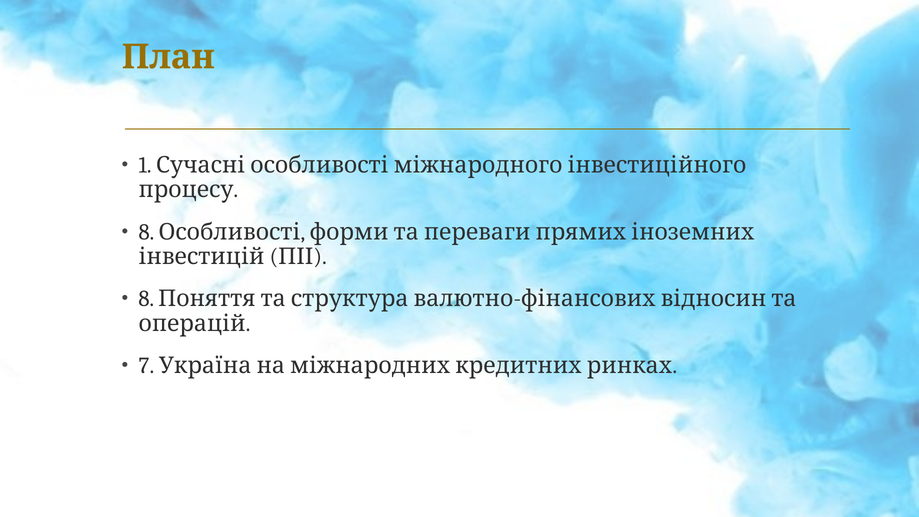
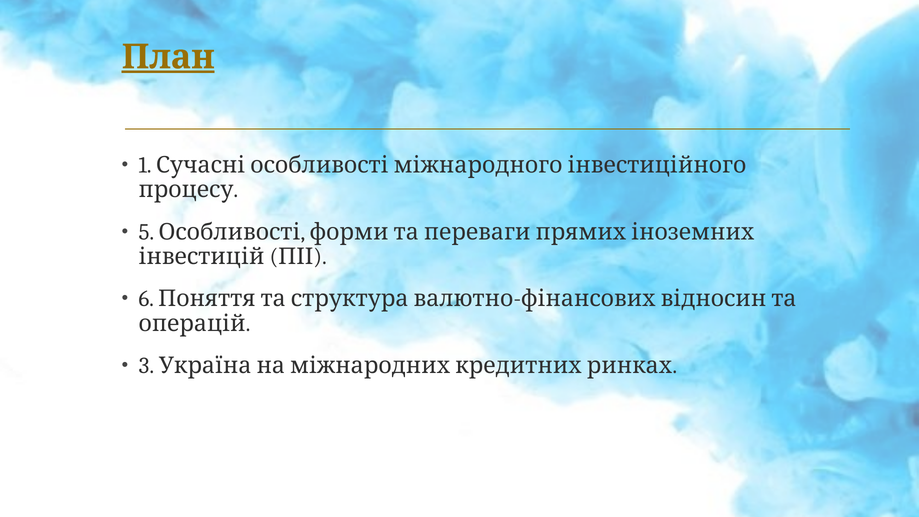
План underline: none -> present (168, 57)
8: 8 -> 5 (146, 232)
8: 8 -> 6 (146, 299)
7: 7 -> 3 (146, 366)
